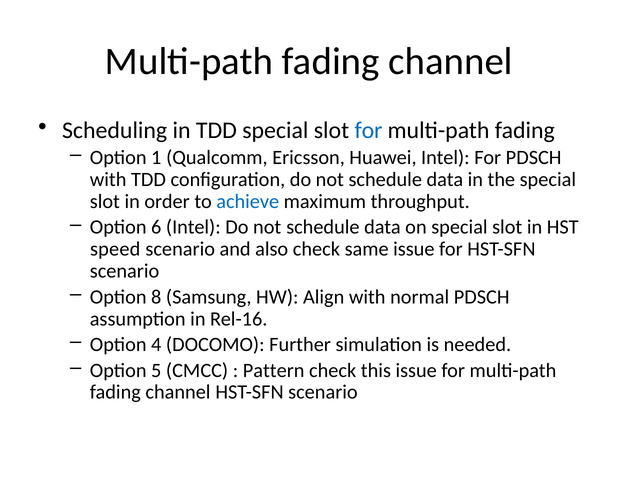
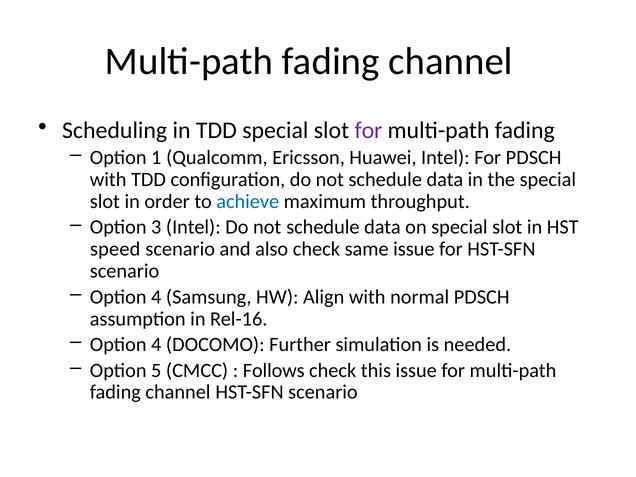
for colour: blue -> purple (368, 130)
6: 6 -> 3 (156, 227)
8: 8 -> 4 (156, 297)
Pattern: Pattern -> Follows (274, 370)
